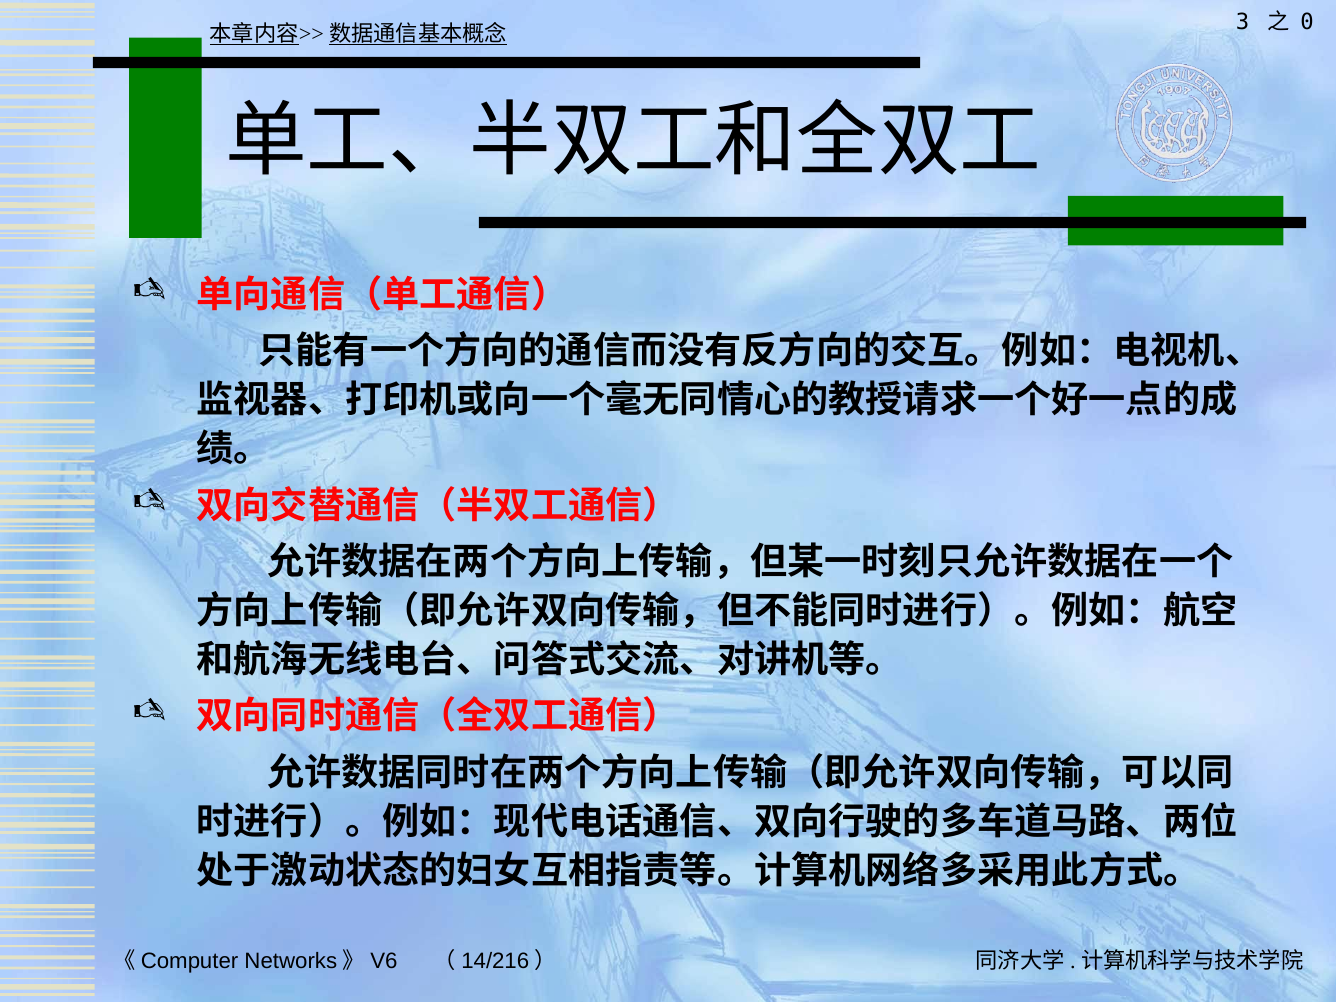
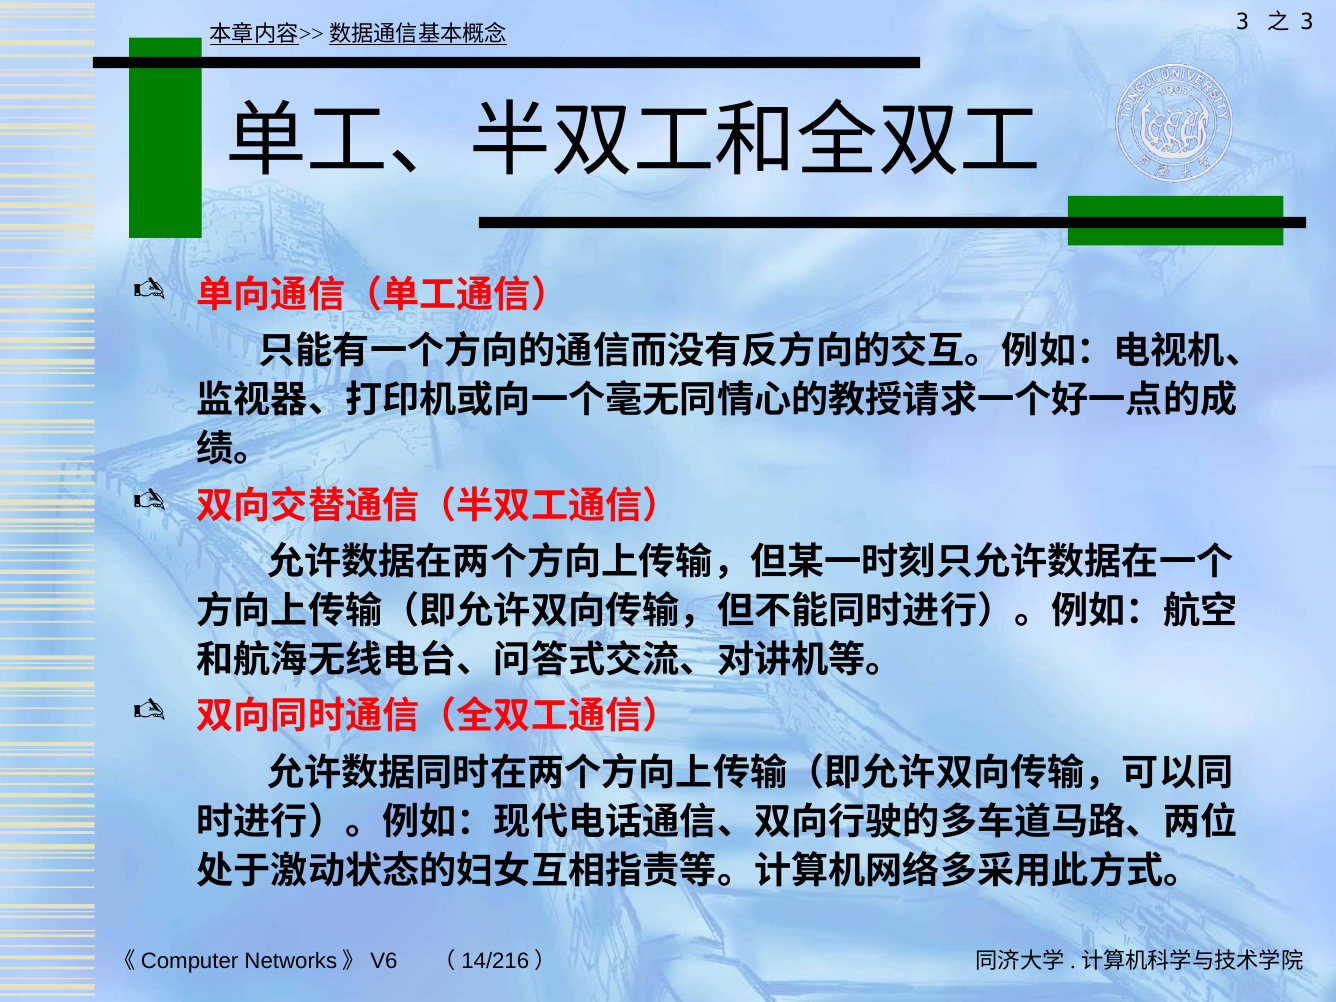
0: 0 -> 3 (1307, 22)
